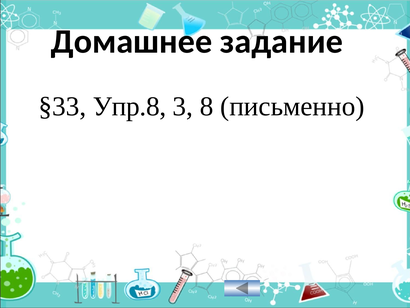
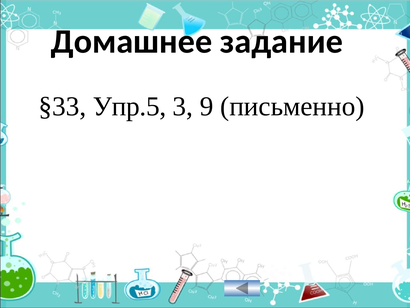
Упр.8: Упр.8 -> Упр.5 (129, 106)
8: 8 -> 9 (207, 106)
